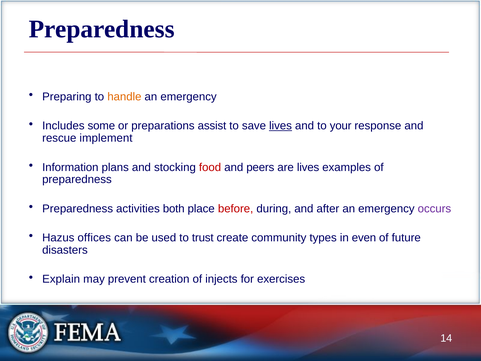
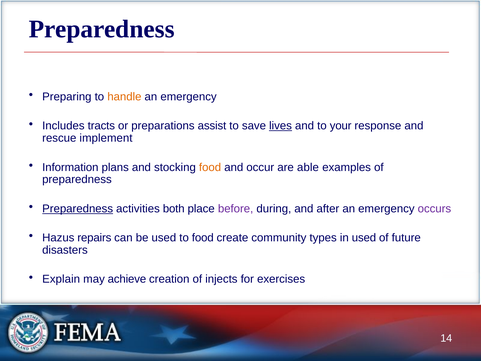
some: some -> tracts (101, 126)
food colour: red -> orange (210, 167)
peers: peers -> occur (260, 167)
are lives: lives -> able (308, 167)
Preparedness underline: none -> present (78, 209)
before colour: red -> purple (236, 209)
offices: offices -> repairs (94, 238)
to trust: trust -> food (203, 238)
in even: even -> used (364, 238)
prevent: prevent -> achieve (127, 279)
